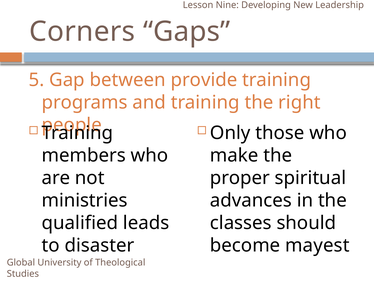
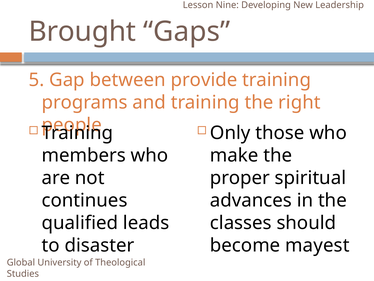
Corners: Corners -> Brought (82, 32)
ministries: ministries -> continues (85, 200)
